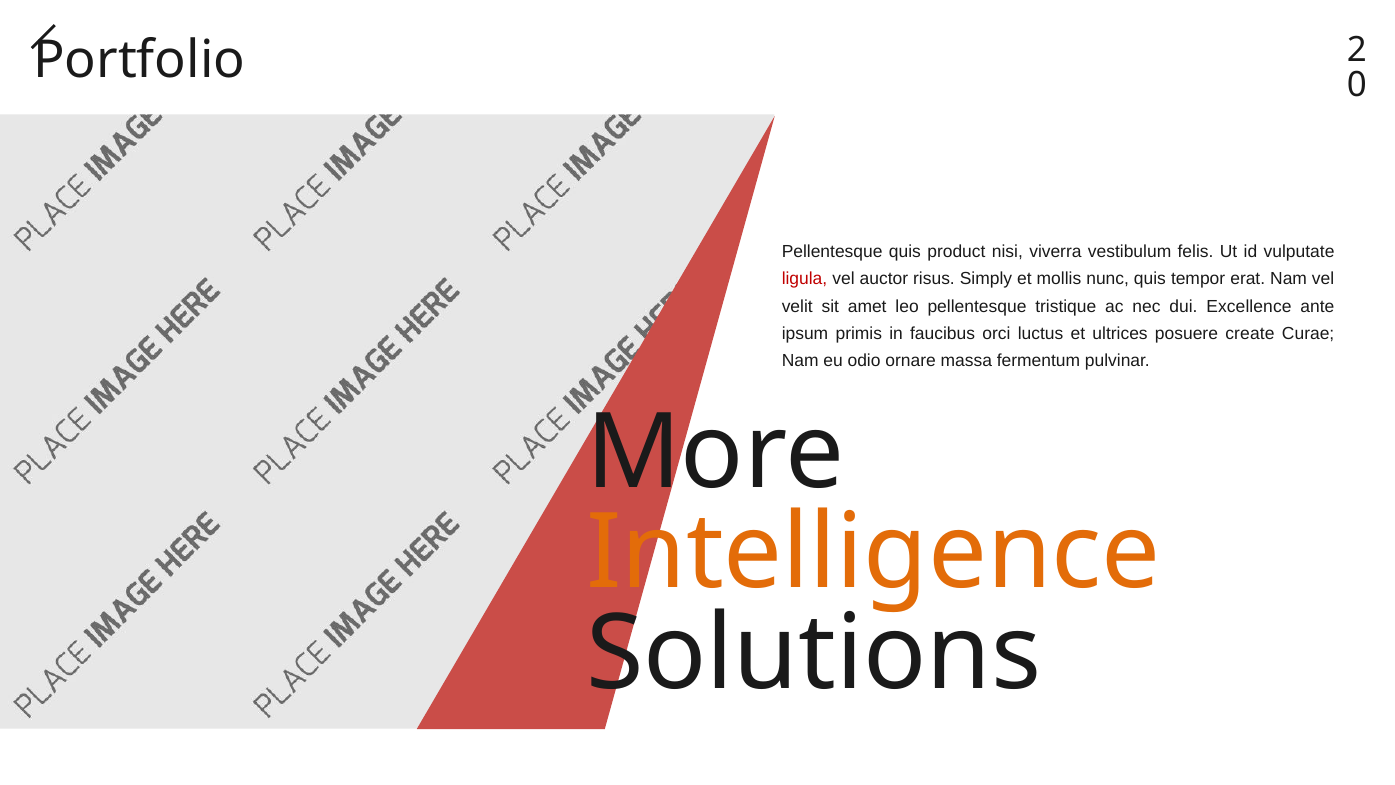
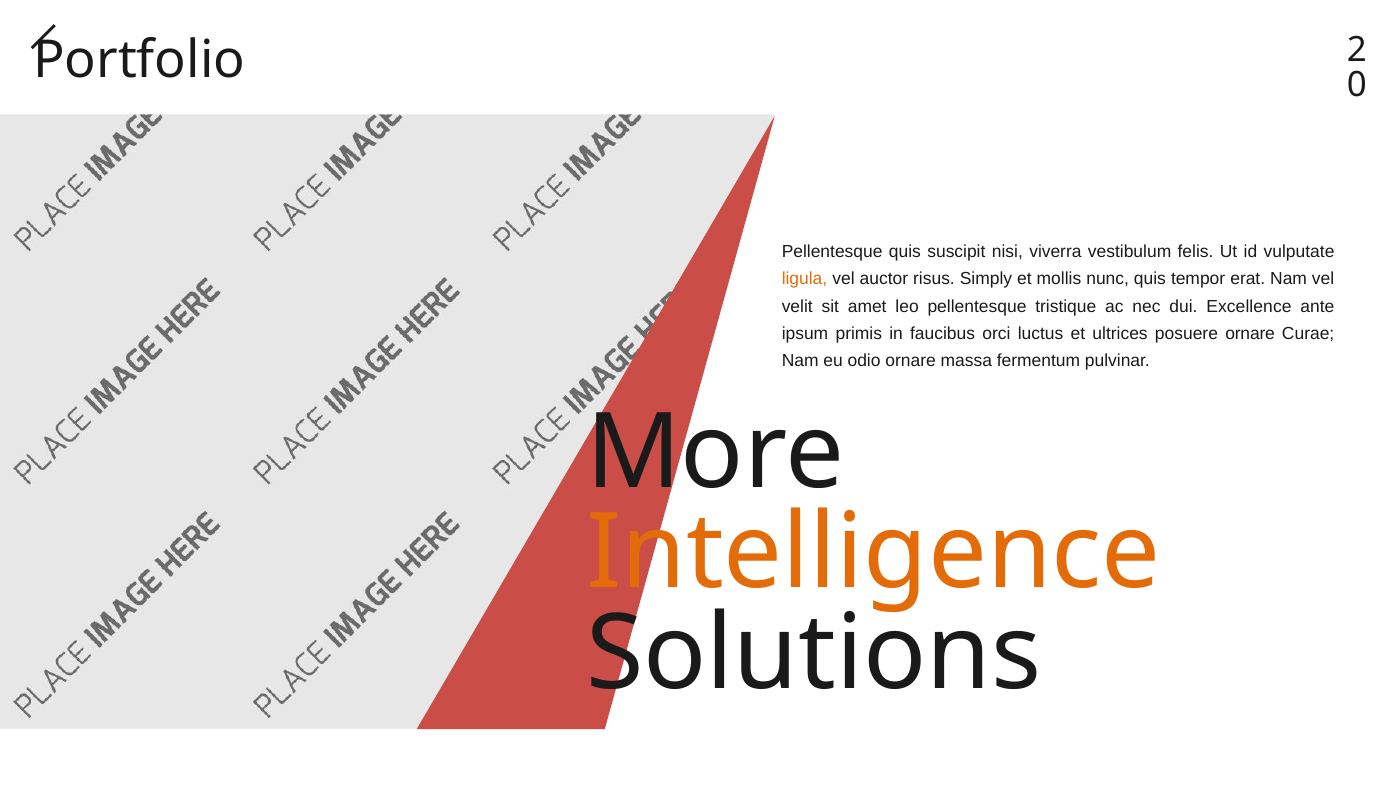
product: product -> suscipit (956, 252)
ligula colour: red -> orange (805, 279)
posuere create: create -> ornare (1250, 333)
